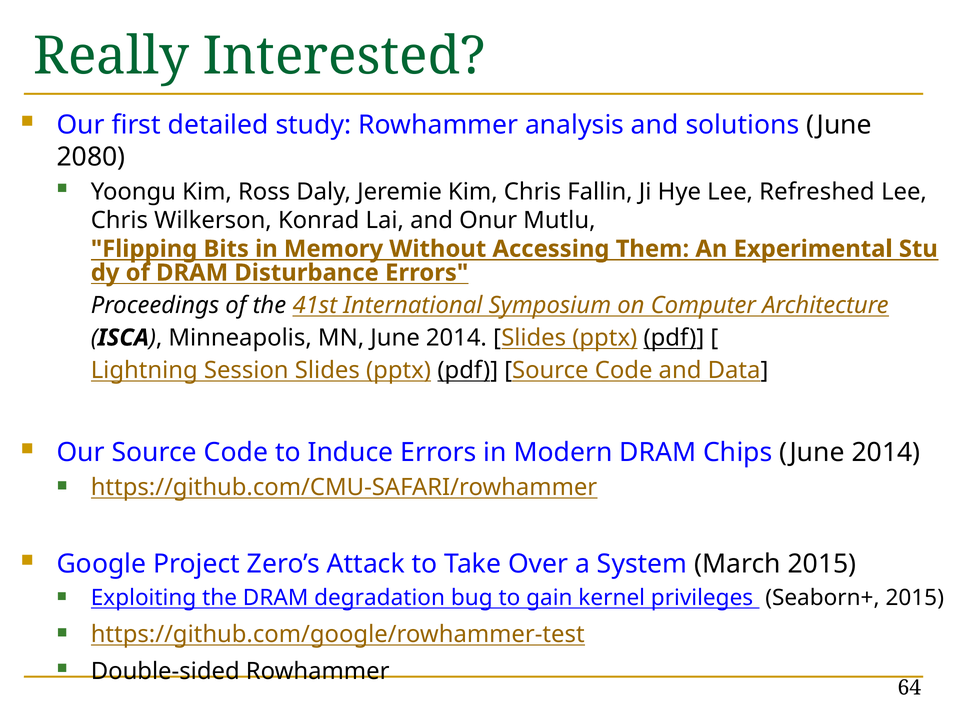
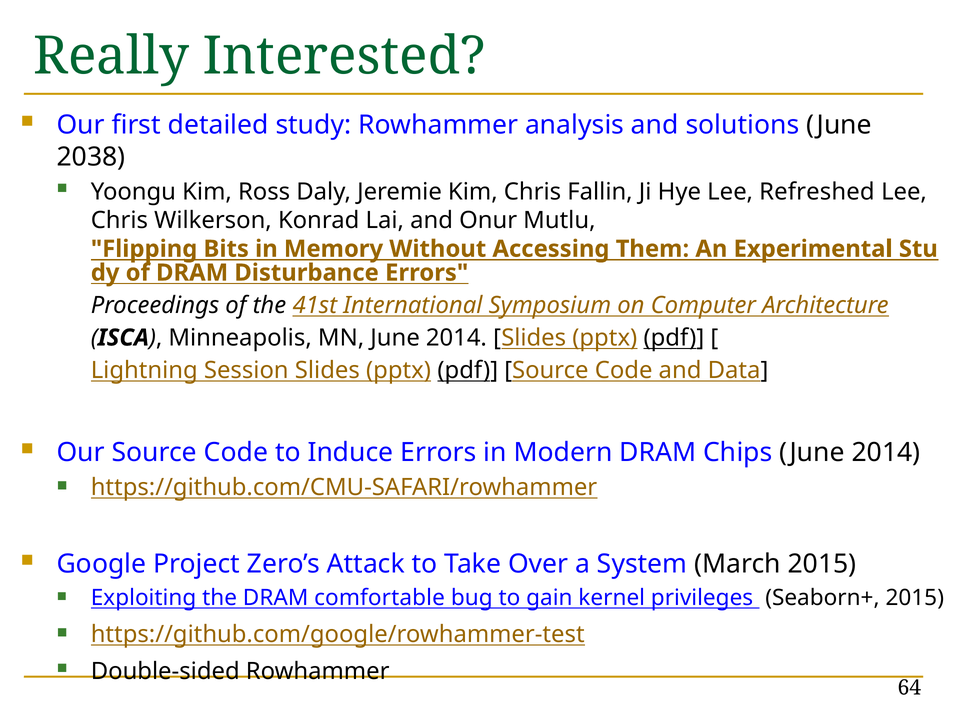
2080: 2080 -> 2038 (91, 157)
degradation: degradation -> comfortable (380, 598)
